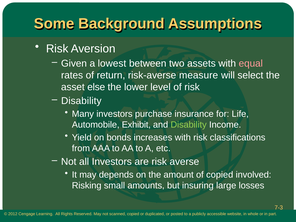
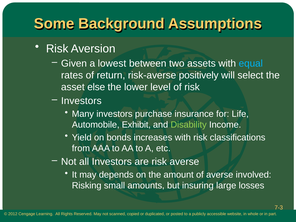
equal colour: pink -> light blue (251, 63)
measure: measure -> positively (199, 75)
Disability: Disability -> Investors (81, 101)
of copied: copied -> averse (220, 175)
